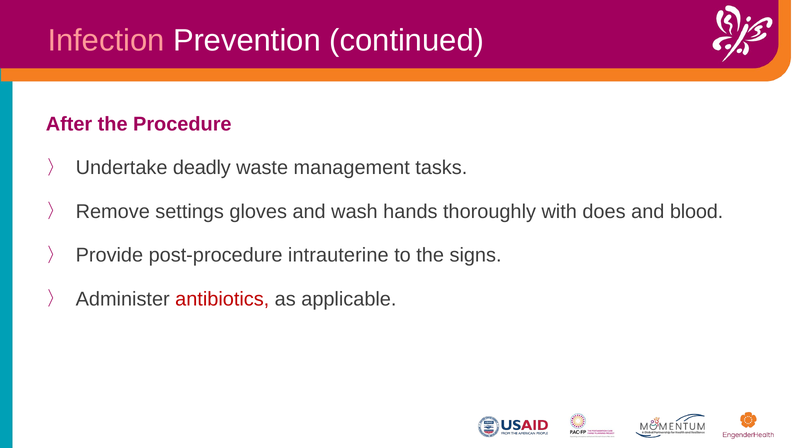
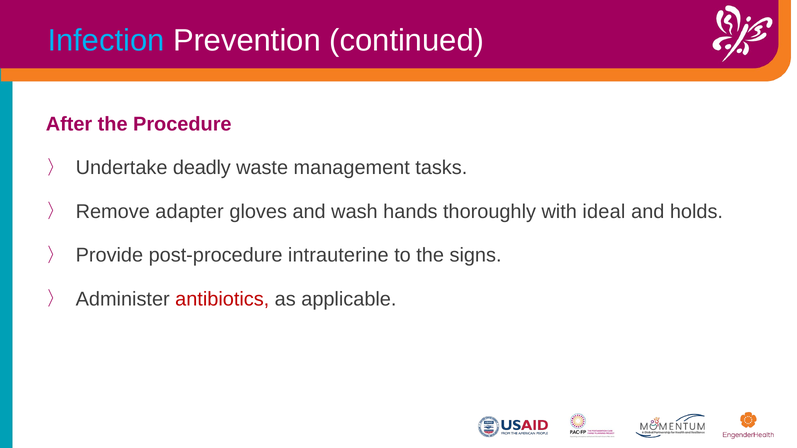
Infection colour: pink -> light blue (106, 40)
settings: settings -> adapter (190, 212)
does: does -> ideal (604, 212)
blood: blood -> holds (696, 212)
